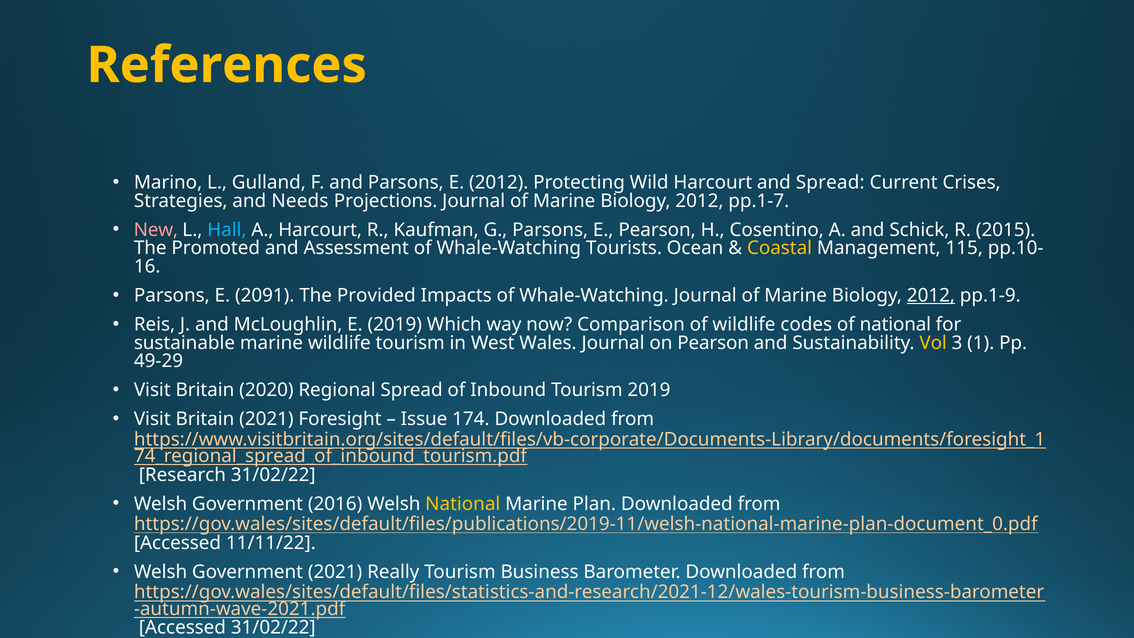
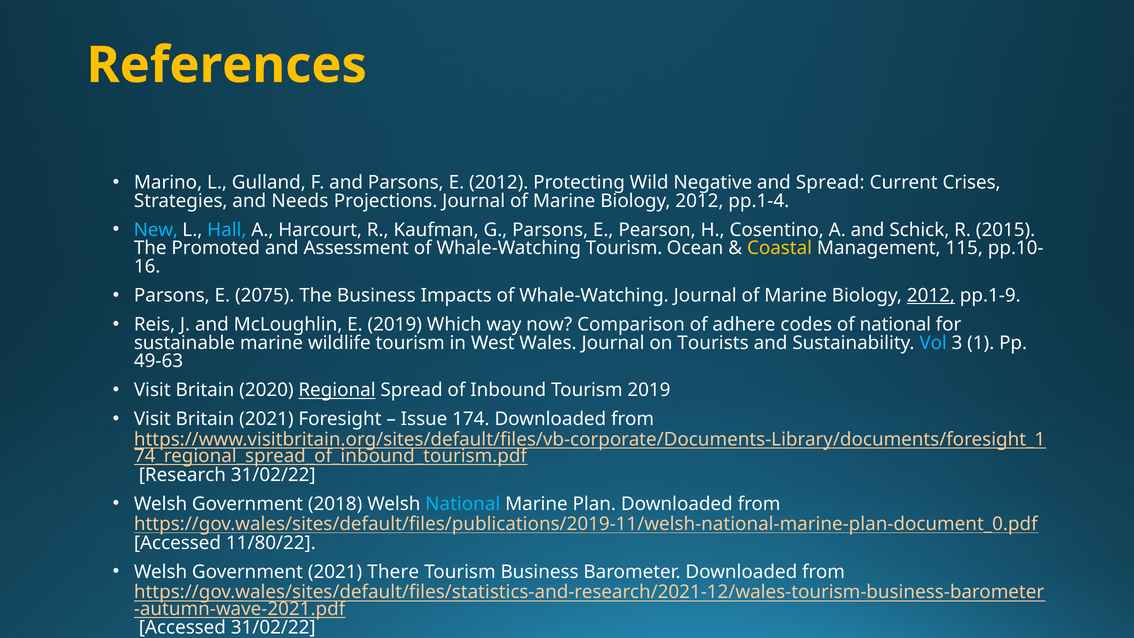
Wild Harcourt: Harcourt -> Negative (713, 183)
pp.1-7: pp.1-7 -> pp.1-4 (759, 201)
New colour: pink -> light blue (156, 230)
Whale-Watching Tourists: Tourists -> Tourism (624, 248)
2091: 2091 -> 2075 (265, 295)
The Provided: Provided -> Business (376, 295)
of wildlife: wildlife -> adhere (744, 324)
on Pearson: Pearson -> Tourists (713, 343)
Vol colour: yellow -> light blue (933, 343)
49-29: 49-29 -> 49-63 (159, 361)
Regional underline: none -> present (337, 390)
2016: 2016 -> 2018 (335, 504)
National colour: yellow -> light blue (463, 504)
11/11/22: 11/11/22 -> 11/80/22 (271, 543)
Really: Really -> There (393, 572)
